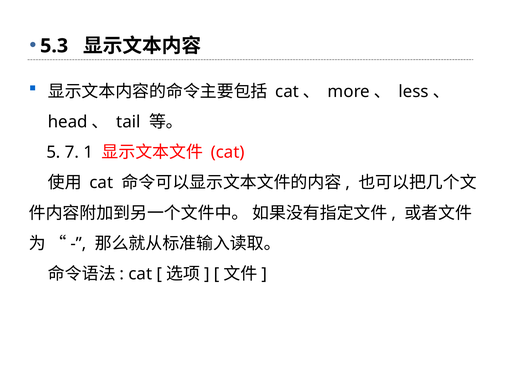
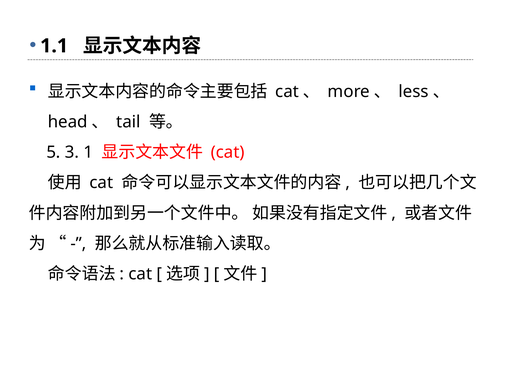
5.3: 5.3 -> 1.1 (54, 46)
7: 7 -> 3 (72, 152)
